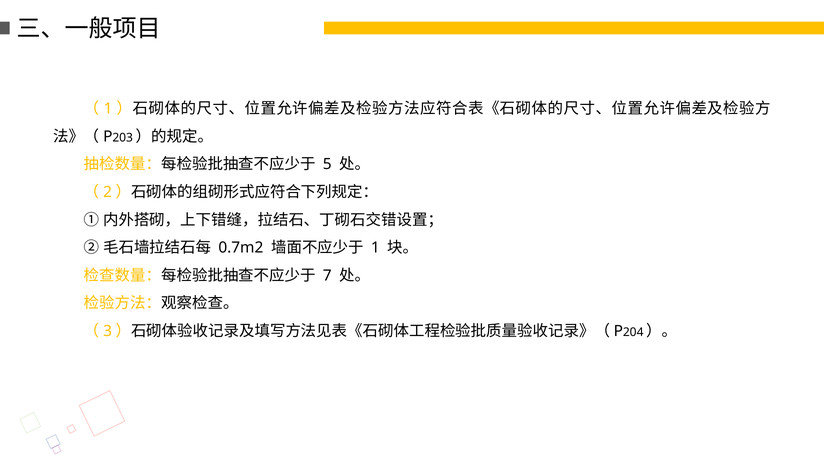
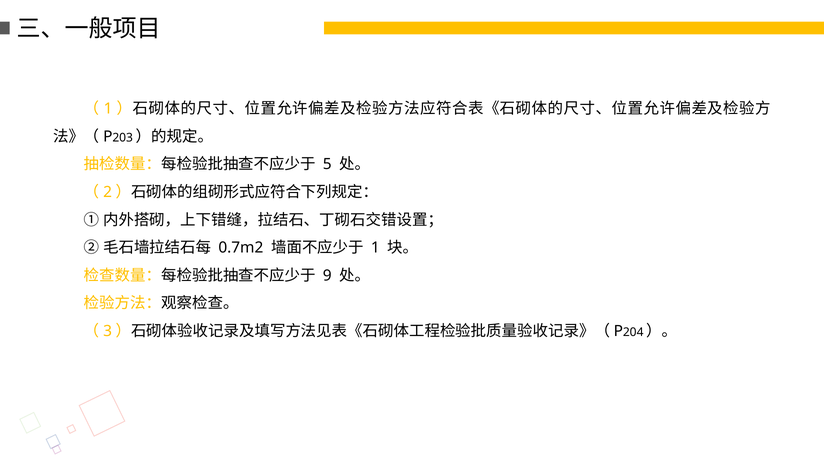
7: 7 -> 9 (327, 276)
